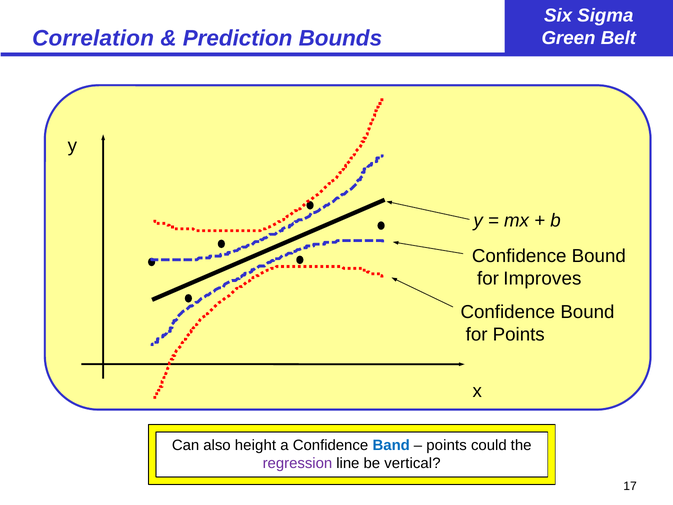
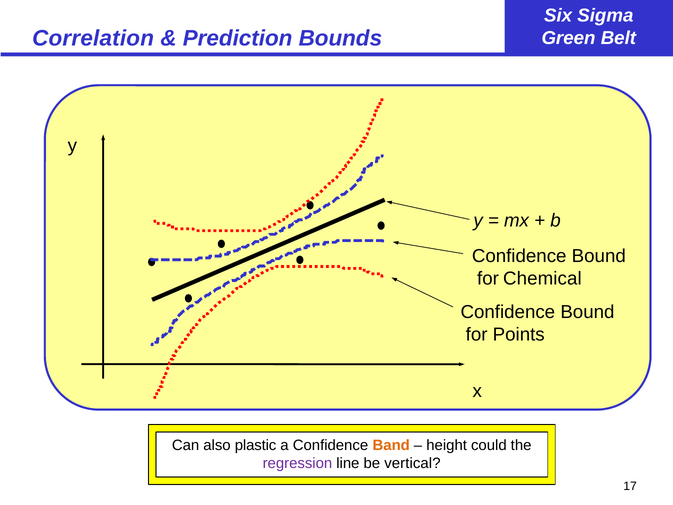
Improves: Improves -> Chemical (542, 278)
height: height -> plastic (256, 445)
Band colour: blue -> orange (391, 445)
points: points -> height (447, 445)
